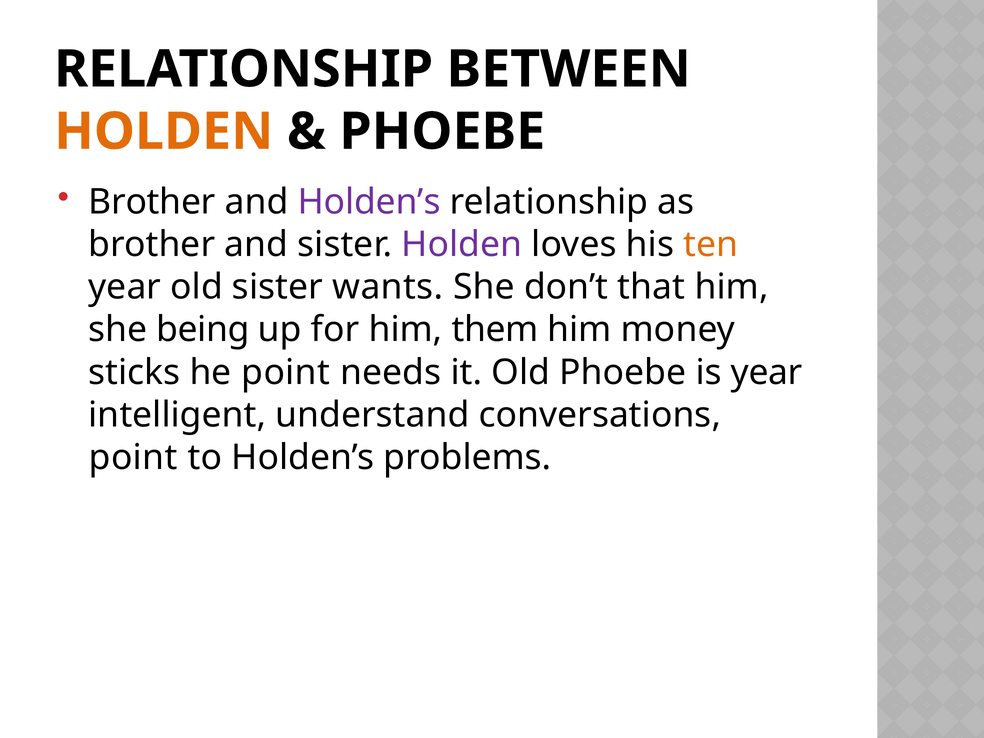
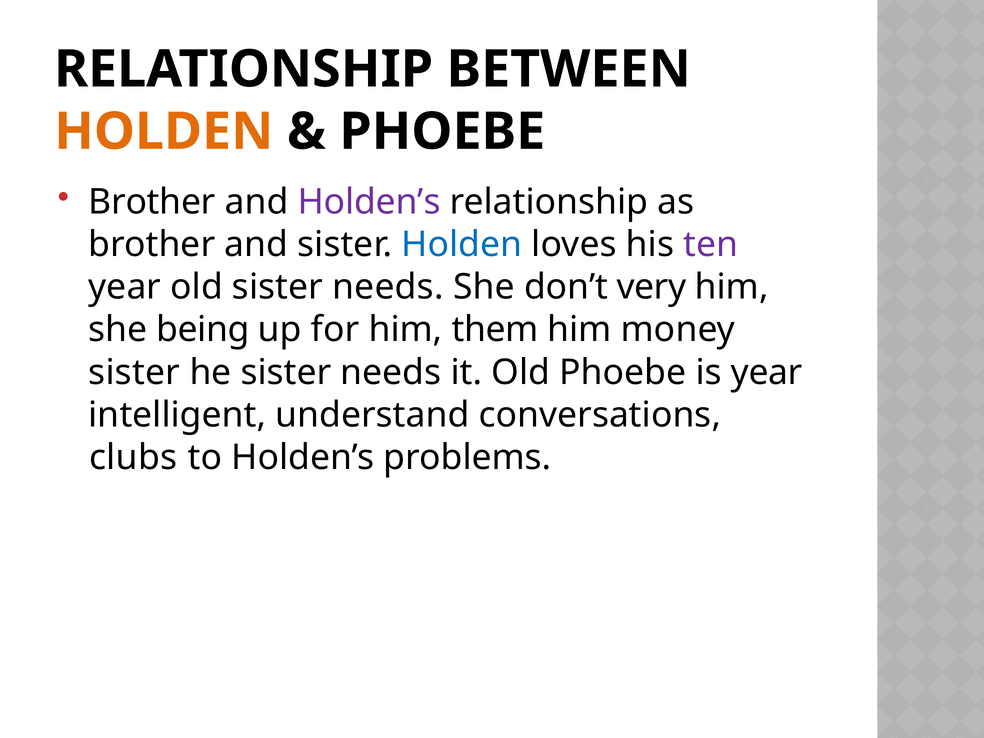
Holden colour: purple -> blue (462, 244)
ten colour: orange -> purple (711, 244)
old sister wants: wants -> needs (388, 287)
that: that -> very (652, 287)
sticks: sticks -> sister (134, 372)
he point: point -> sister (286, 372)
point: point -> clubs (133, 458)
